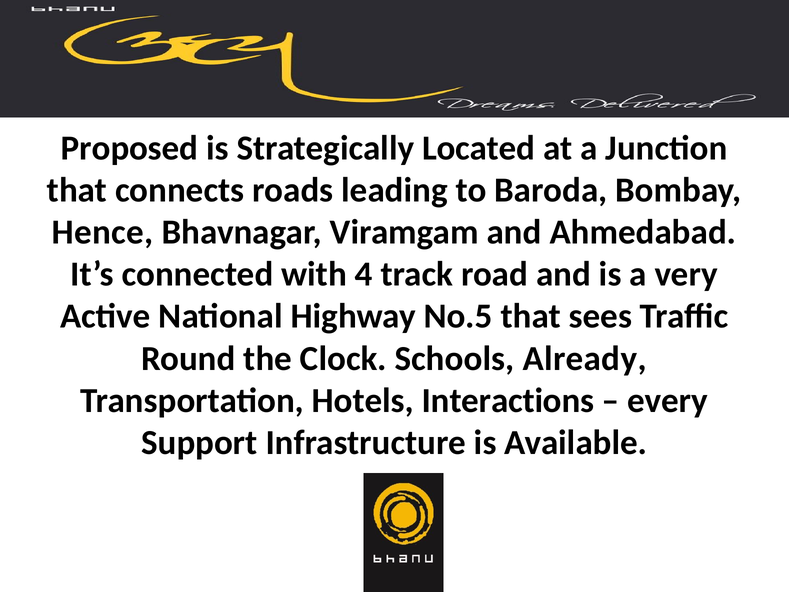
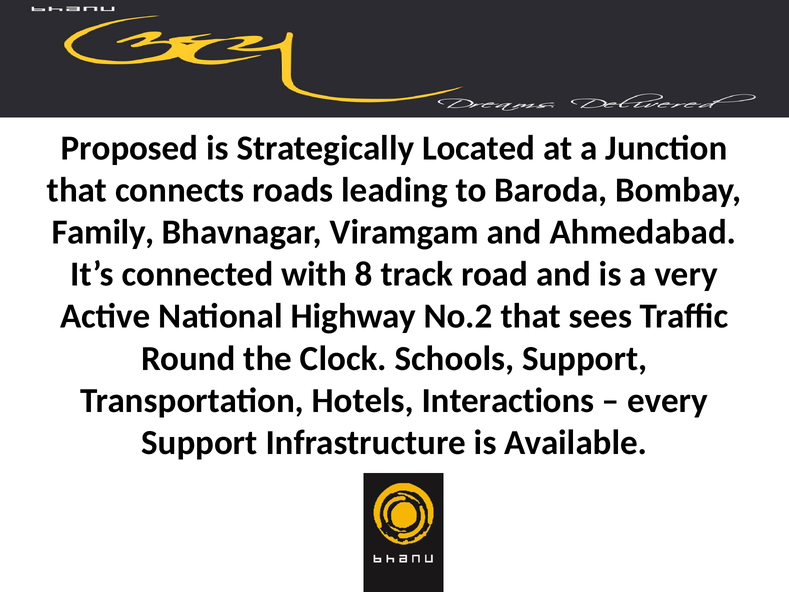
Hence: Hence -> Family (103, 232)
4: 4 -> 8 (364, 274)
No.5: No.5 -> No.2 (458, 316)
Schools Already: Already -> Support (585, 358)
